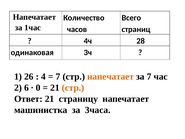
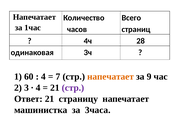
26: 26 -> 60 (29, 76)
за 7: 7 -> 9 (149, 76)
6: 6 -> 3 (26, 88)
0: 0 -> 4 (38, 88)
стр colour: orange -> purple (73, 88)
